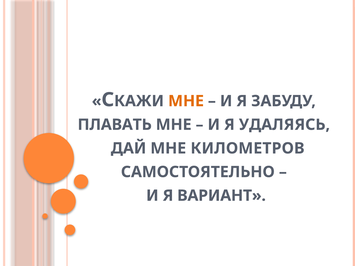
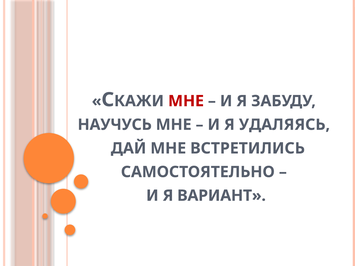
МНЕ colour: orange -> red (186, 101)
ПЛАВАТЬ: ПЛАВАТЬ -> НАУЧУСЬ (115, 125)
КИЛОМЕТРОВ: КИЛОМЕТРОВ -> ВСТРЕТИЛИСЬ (248, 148)
